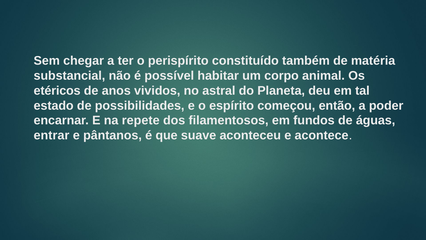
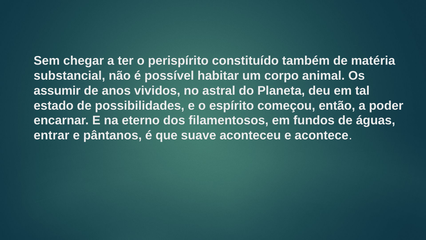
etéricos: etéricos -> assumir (57, 90)
repete: repete -> eterno (141, 120)
